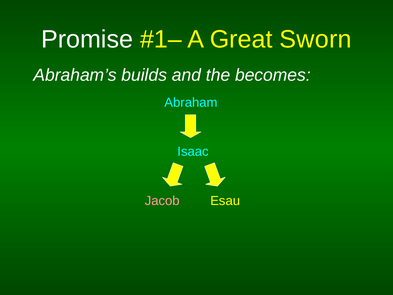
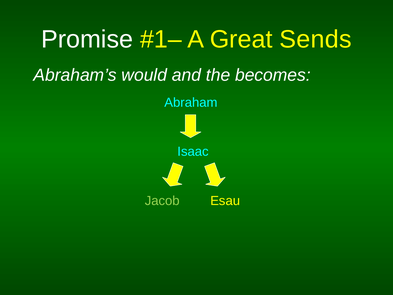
Sworn: Sworn -> Sends (316, 39)
builds: builds -> would (144, 75)
Jacob colour: pink -> light green (162, 201)
